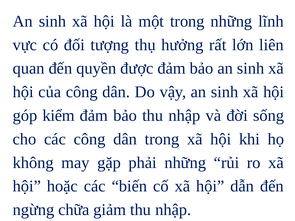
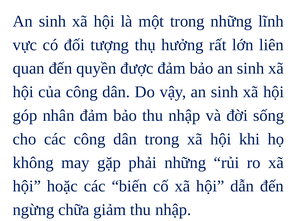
kiểm: kiểm -> nhân (59, 116)
